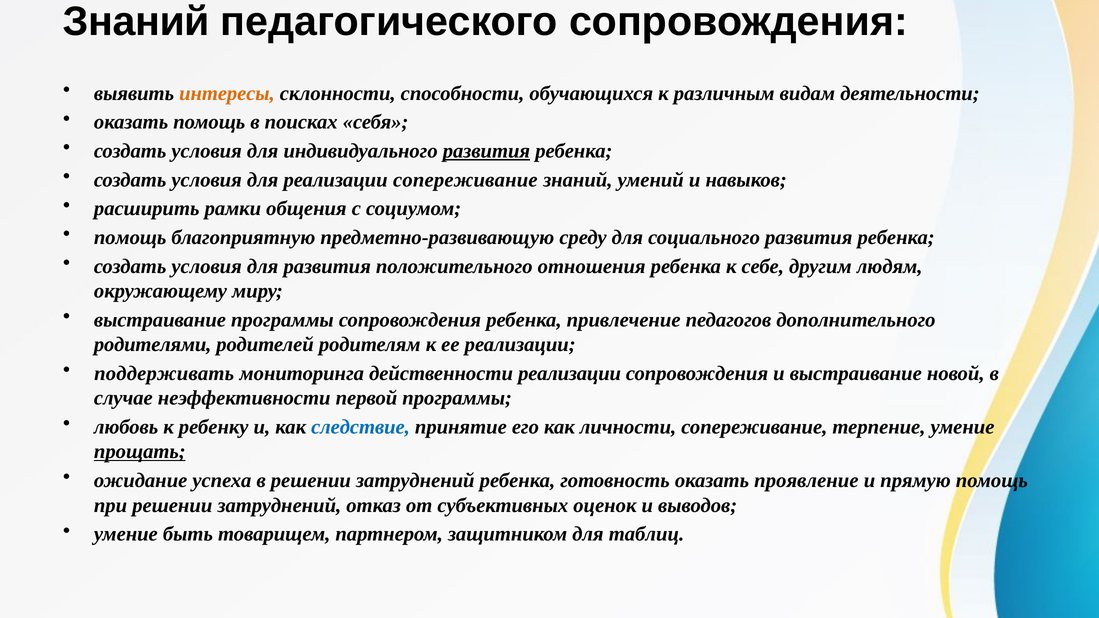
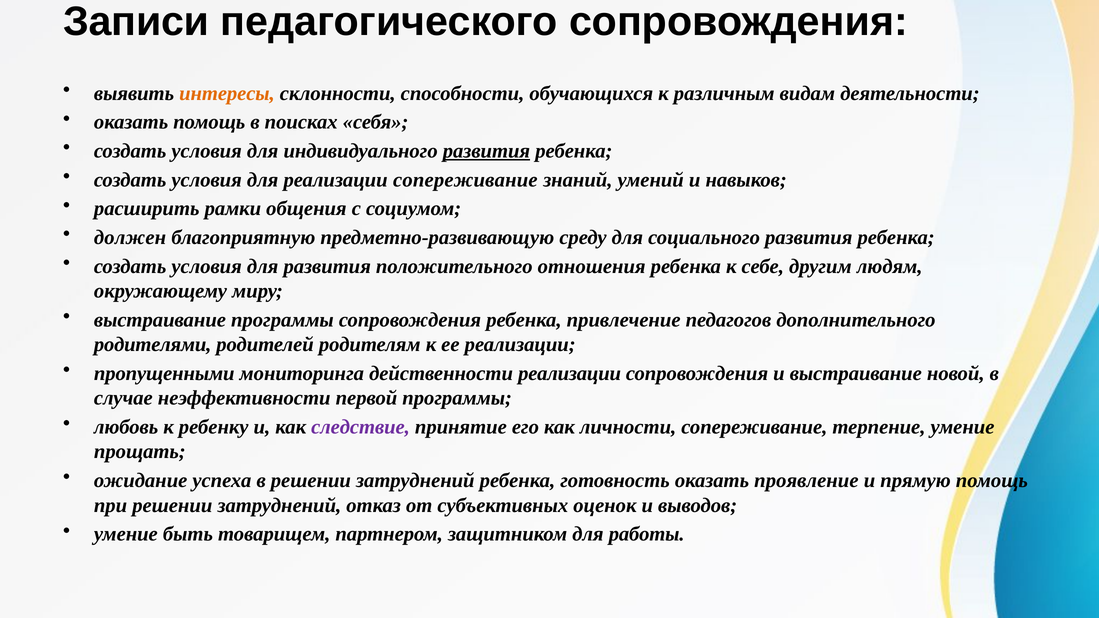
Знаний: Знаний -> Записи (136, 22)
помощь: помощь -> должен (130, 238)
поддерживать: поддерживать -> пропущенными (164, 374)
следствие colour: blue -> purple (360, 427)
прощать underline: present -> none (140, 452)
таблиц: таблиц -> работы (647, 534)
